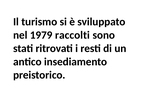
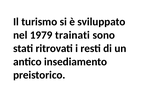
raccolti: raccolti -> trainati (72, 35)
